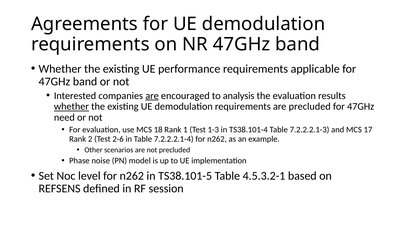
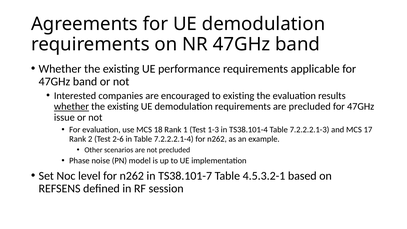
are underline: present -> none (152, 96)
to analysis: analysis -> existing (239, 96)
need: need -> issue (64, 118)
TS38.101-5: TS38.101-5 -> TS38.101-7 (185, 176)
